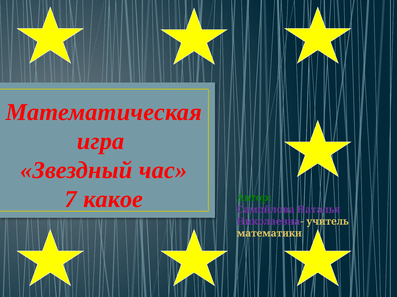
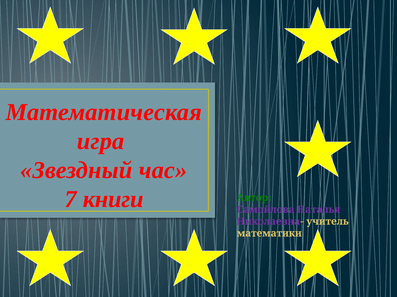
какое: какое -> книги (113, 200)
